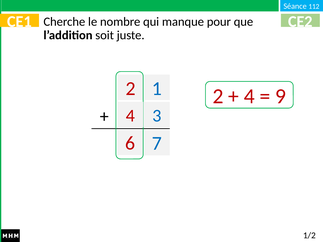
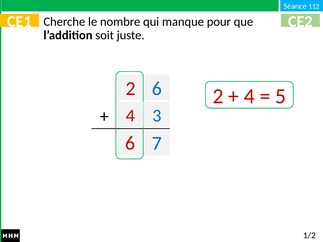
2 1: 1 -> 6 (157, 89)
9: 9 -> 5 (281, 96)
